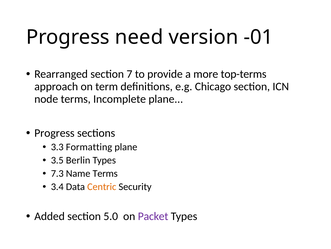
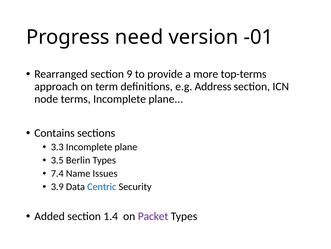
7: 7 -> 9 (129, 74)
Chicago: Chicago -> Address (213, 86)
Progress: Progress -> Contains (54, 133)
3.3 Formatting: Formatting -> Incomplete (89, 147)
7.3: 7.3 -> 7.4 (57, 173)
Name Terms: Terms -> Issues (105, 173)
3.4: 3.4 -> 3.9 (57, 186)
Centric colour: orange -> blue (102, 186)
5.0: 5.0 -> 1.4 (111, 216)
